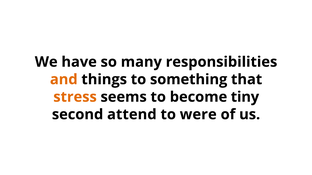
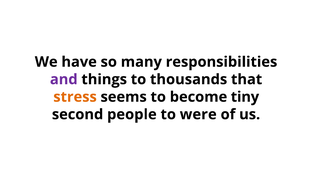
and colour: orange -> purple (64, 80)
something: something -> thousands (189, 80)
attend: attend -> people (132, 115)
